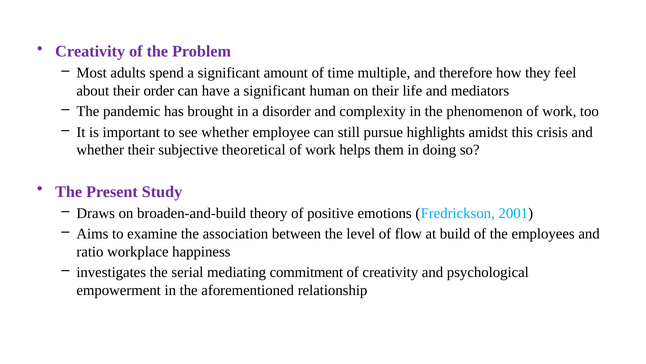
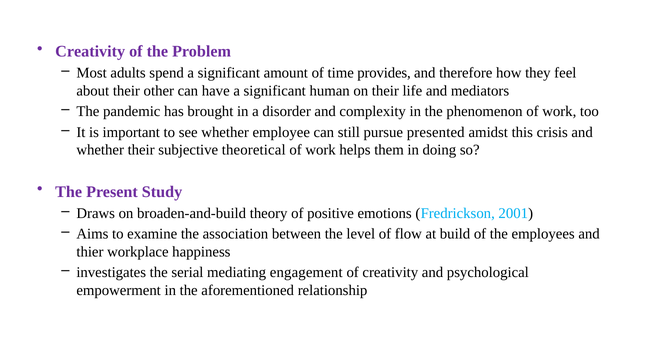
multiple: multiple -> provides (384, 73)
order: order -> other (159, 90)
highlights: highlights -> presented (436, 132)
ratio: ratio -> thier (90, 251)
commitment: commitment -> engagement (306, 272)
